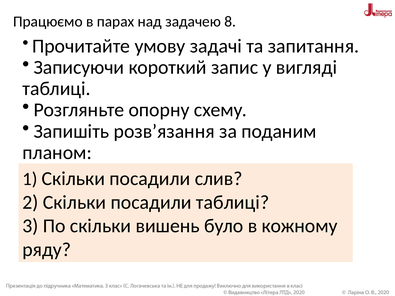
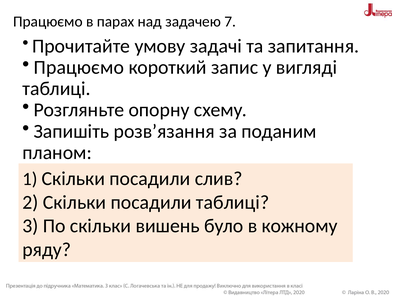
8: 8 -> 7 (230, 21)
Записуючи: Записуючи -> Працюємо (79, 67)
